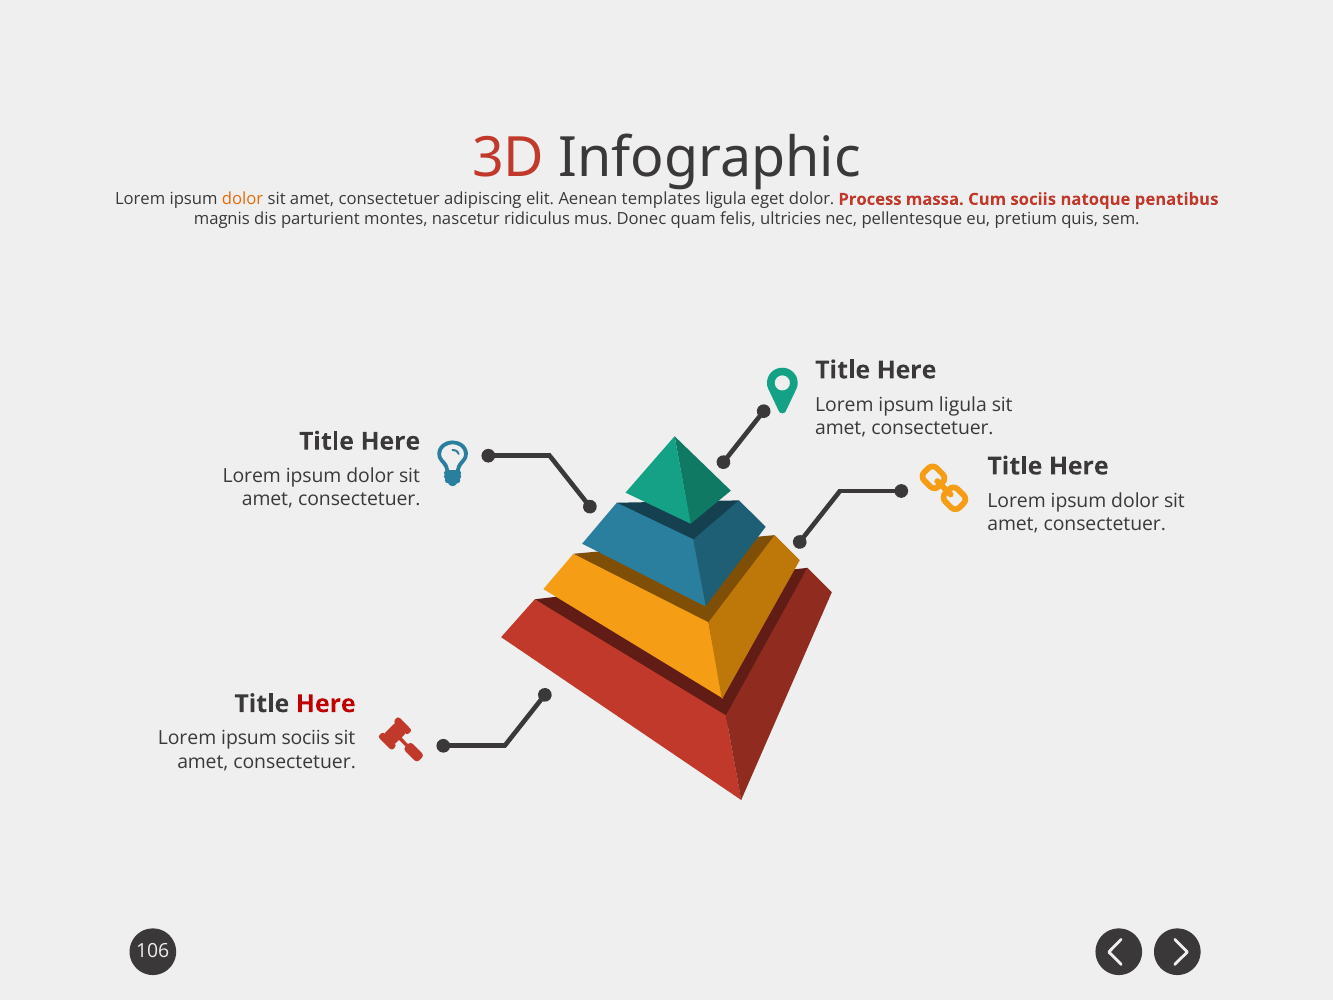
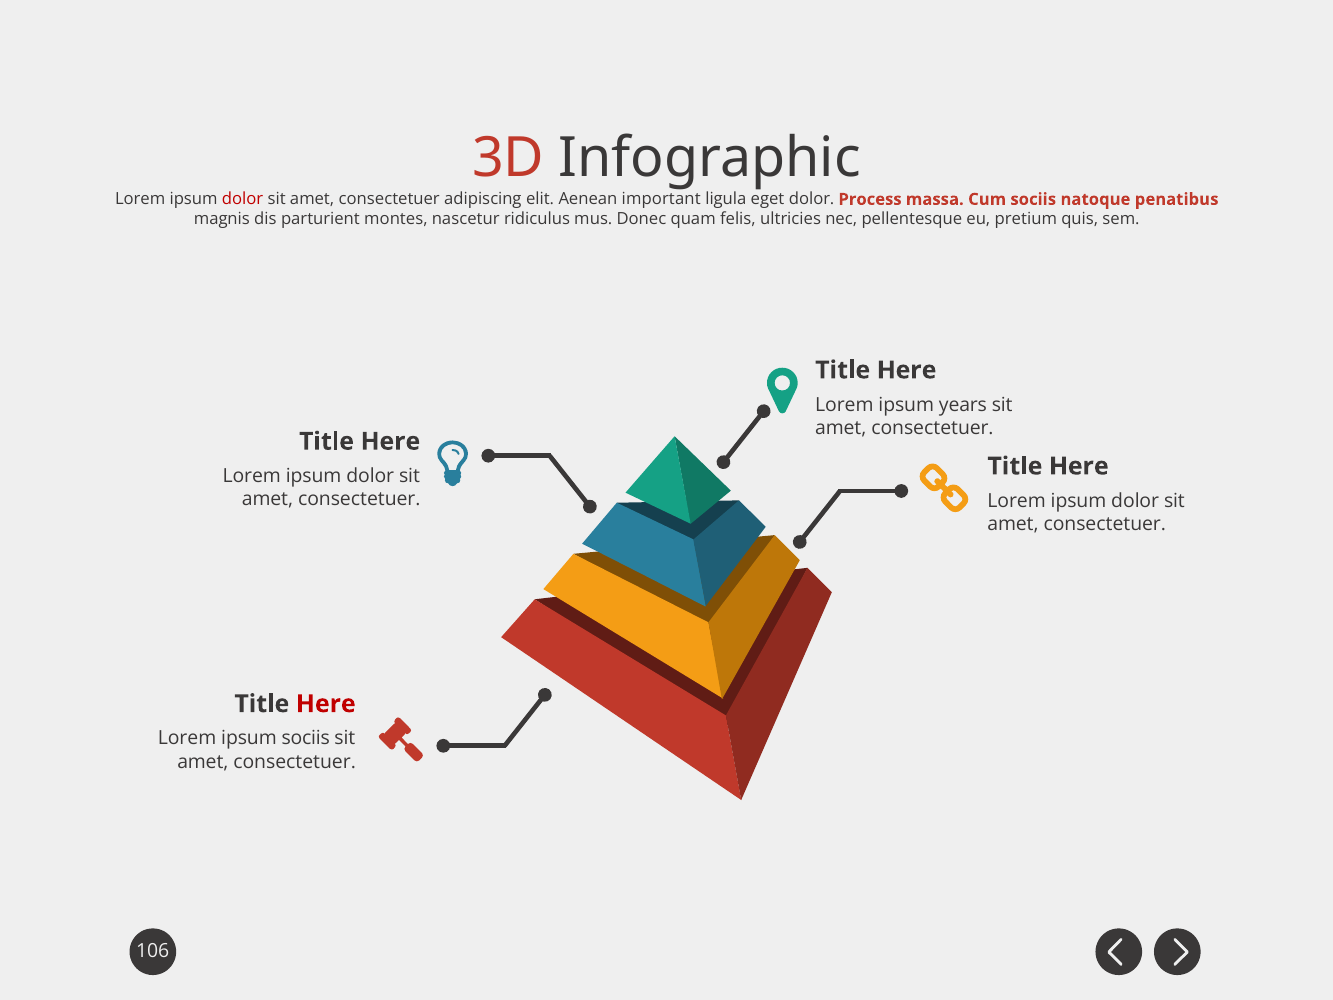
dolor colour: orange -> red (243, 199)
templates: templates -> important (661, 199)
ipsum ligula: ligula -> years (963, 405)
